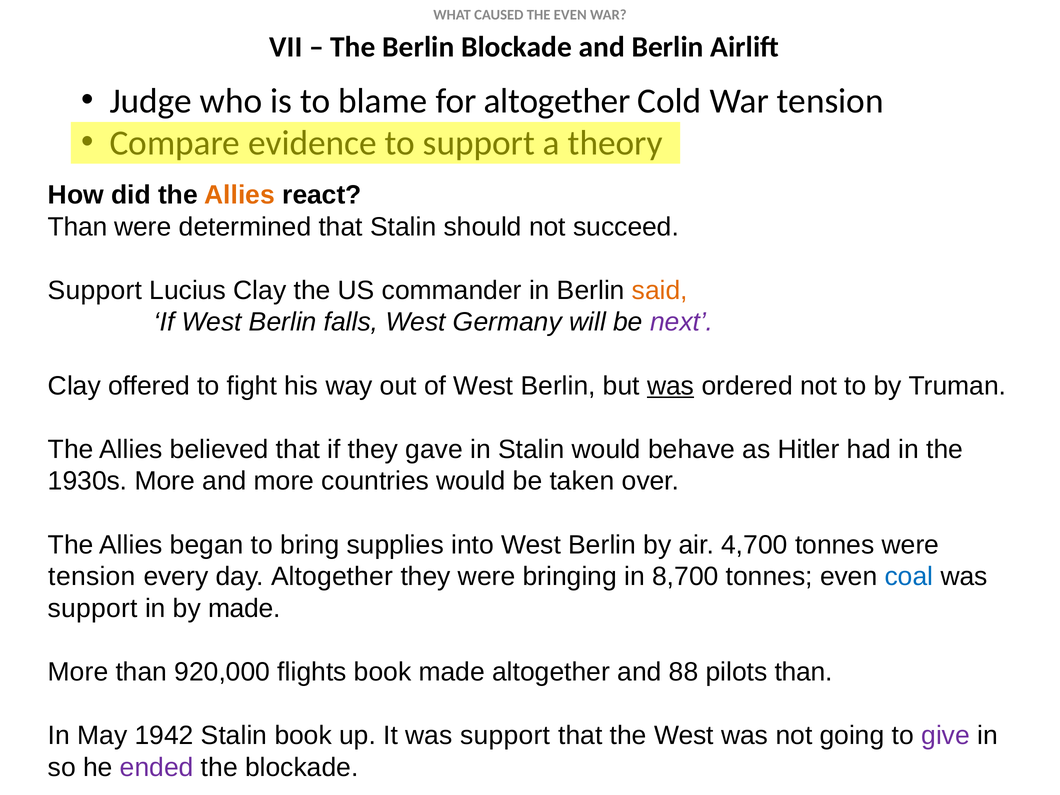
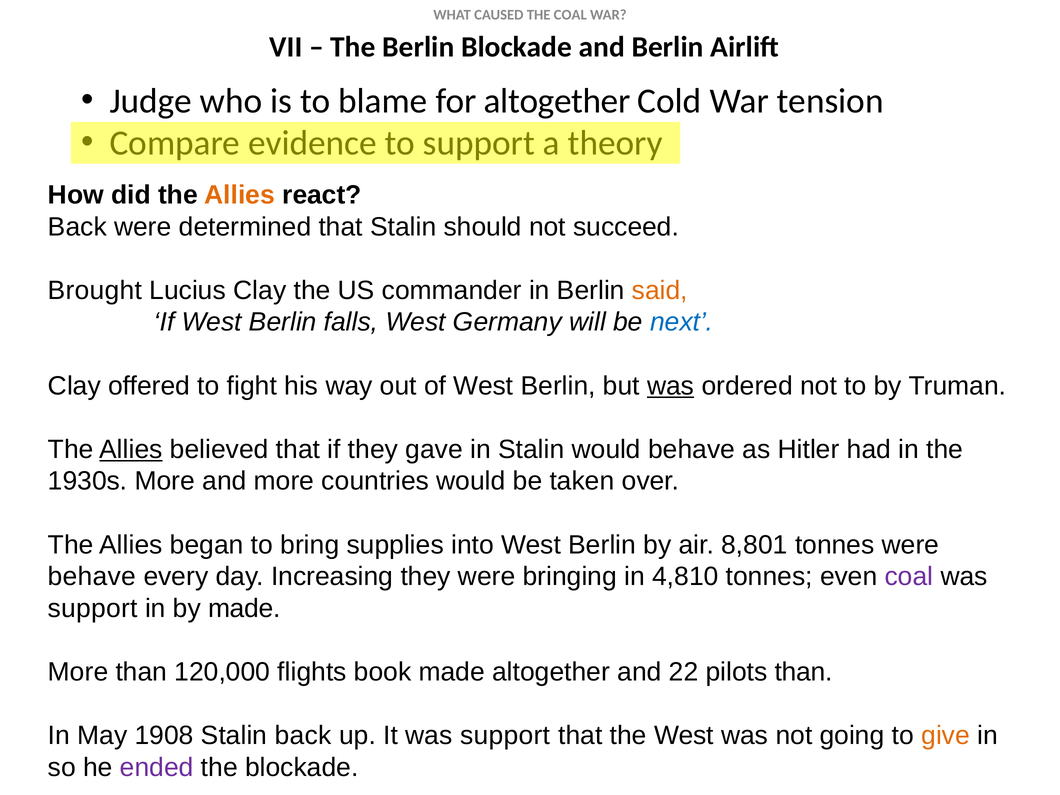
THE EVEN: EVEN -> COAL (570, 15)
Than: Than -> Back (77, 227)
Support: Support -> Brought (95, 290)
next colour: purple -> blue (682, 322)
Allies underline: none -> present (131, 449)
4,700: 4,700 -> 8,801 (754, 545)
tension: tension -> behave (92, 577)
day Altogether: Altogether -> Increasing (332, 577)
8,700: 8,700 -> 4,810 (685, 577)
coal colour: blue -> purple (909, 577)
920,000: 920,000 -> 120,000 (222, 672)
88: 88 -> 22 (684, 672)
1942: 1942 -> 1908 (164, 736)
Stalin book: book -> back (303, 736)
give colour: purple -> orange (946, 736)
